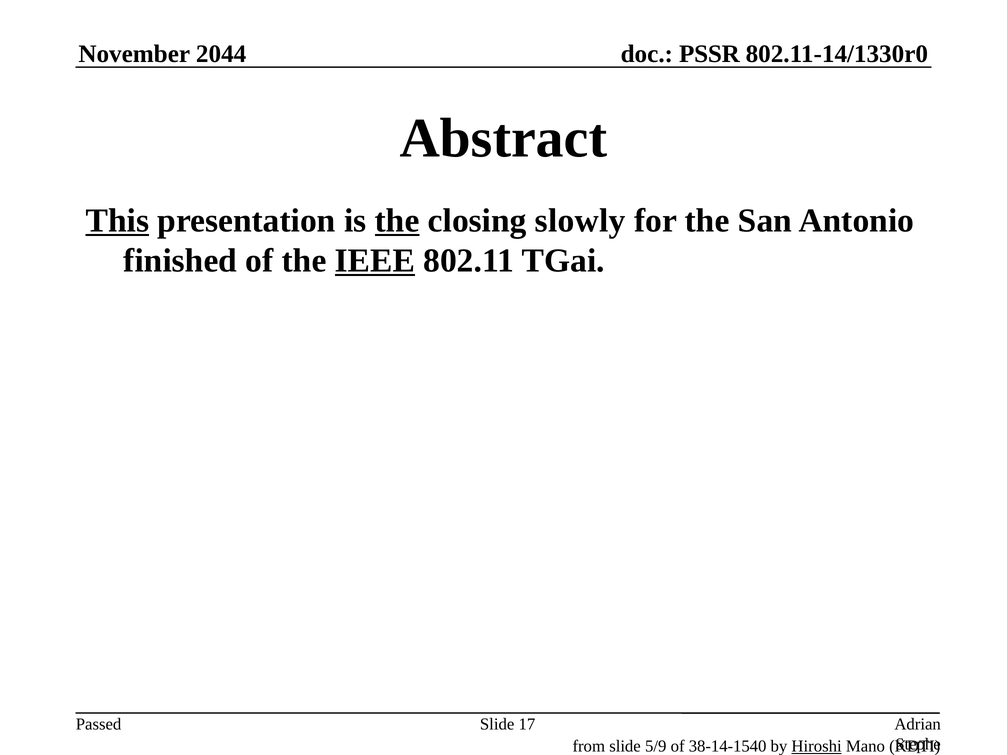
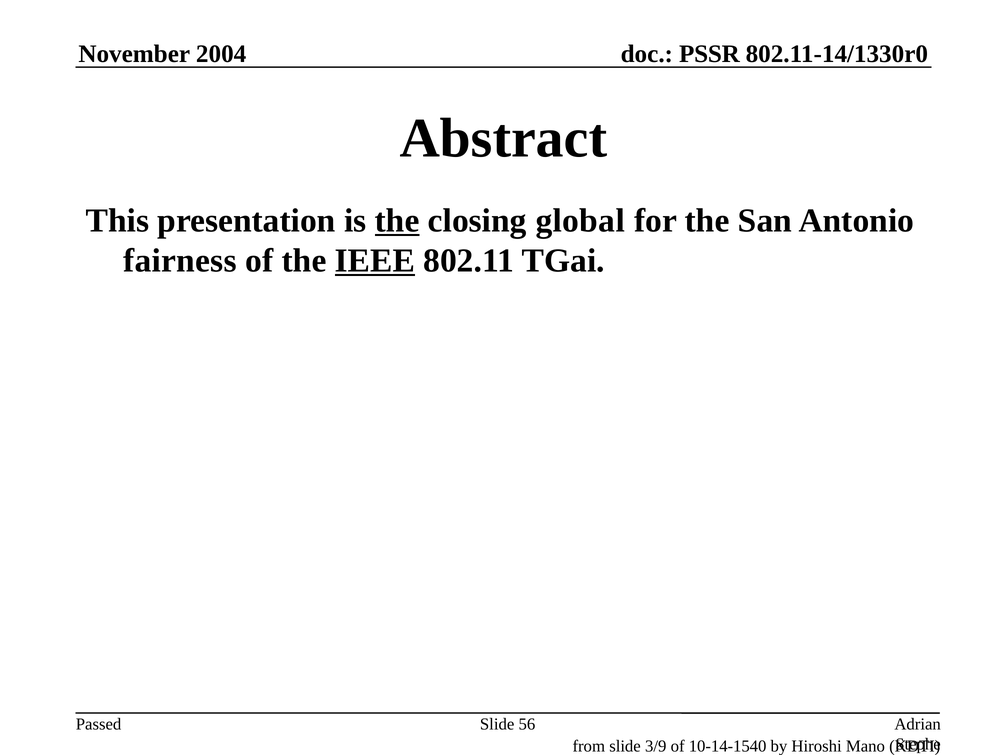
2044: 2044 -> 2004 (221, 54)
This underline: present -> none (117, 221)
slowly: slowly -> global (580, 221)
finished: finished -> fairness (180, 261)
17: 17 -> 56 (527, 724)
5/9: 5/9 -> 3/9 (656, 746)
38-14-1540: 38-14-1540 -> 10-14-1540 (728, 746)
Hiroshi underline: present -> none (817, 746)
